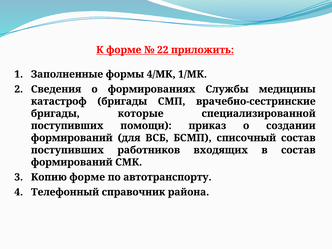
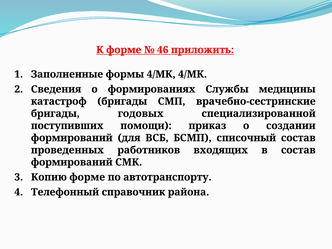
22: 22 -> 46 (163, 50)
4/МК 1/МК: 1/МК -> 4/МК (193, 74)
которые: которые -> годовых (141, 114)
поступивших: поступивших -> проведенных (67, 150)
